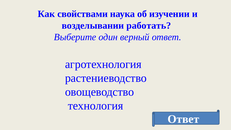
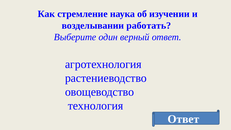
свойствами: свойствами -> стремление (83, 14)
